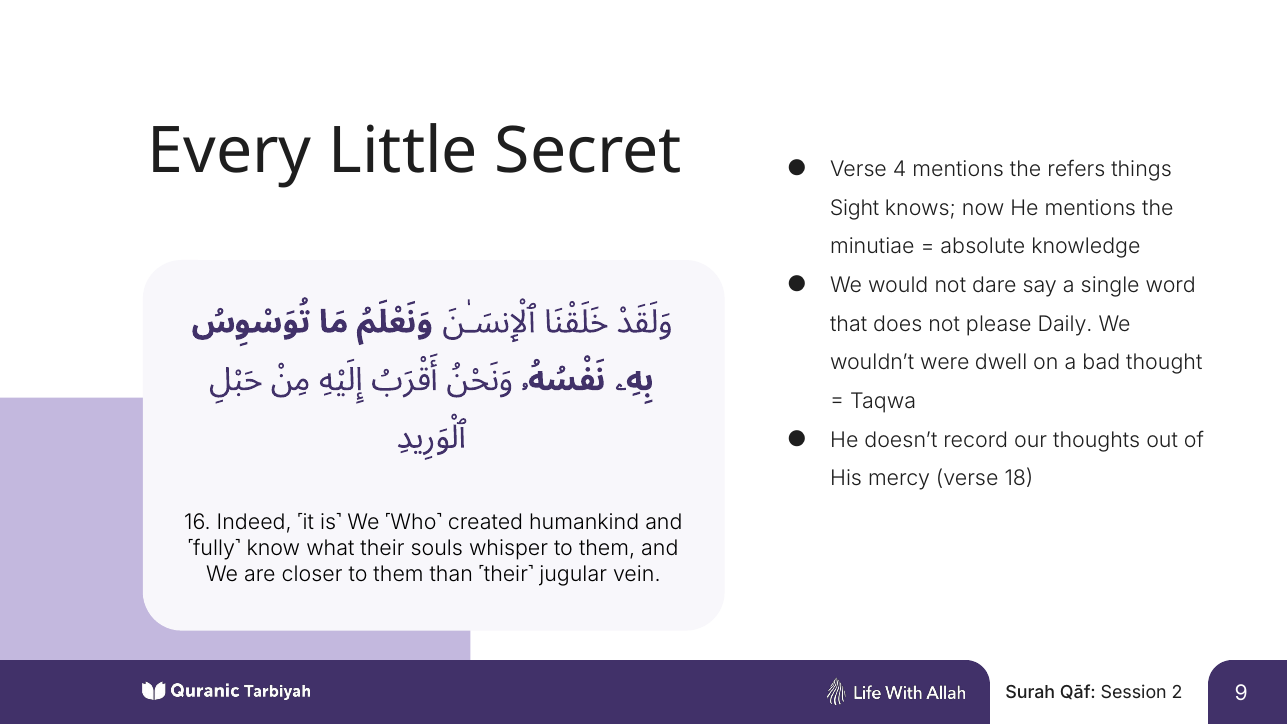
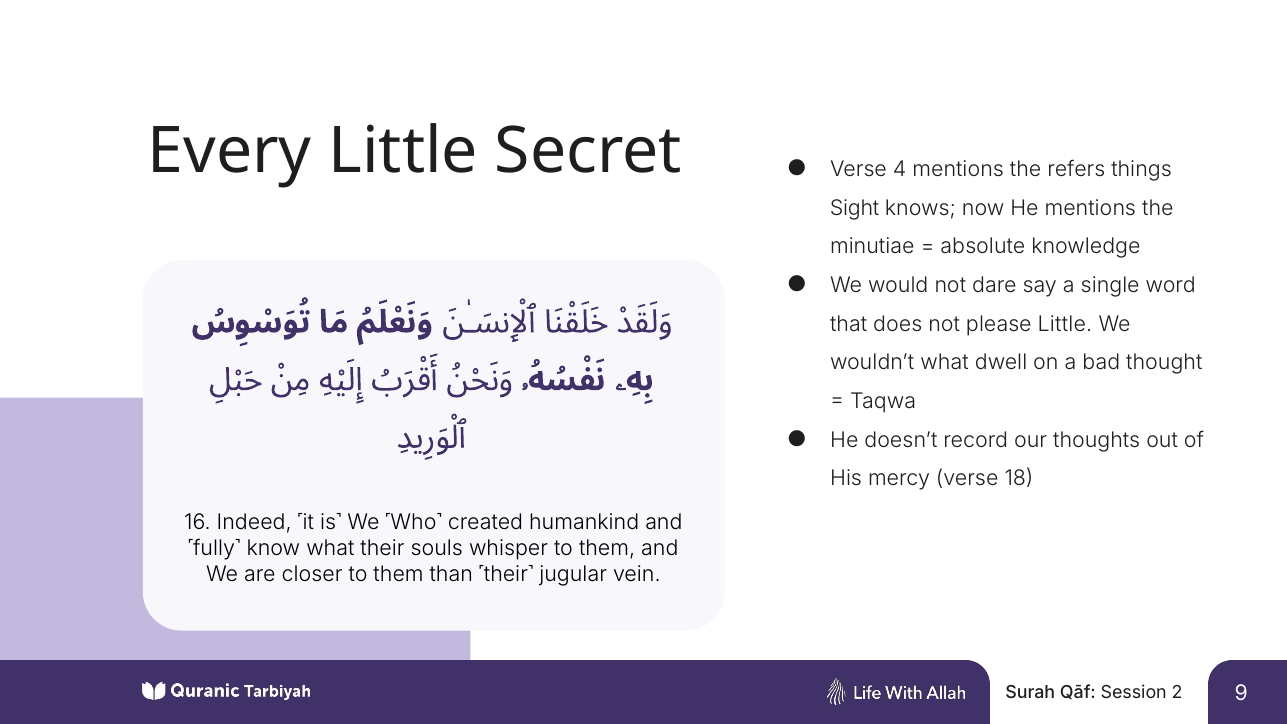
please Daily: Daily -> Little (1065, 324)
wouldn’t were: were -> what (945, 363)
